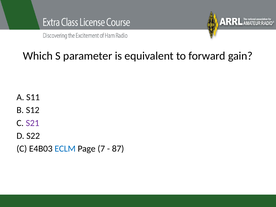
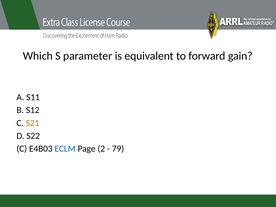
S21 colour: purple -> orange (33, 123)
7: 7 -> 2 (101, 149)
87: 87 -> 79 (118, 149)
